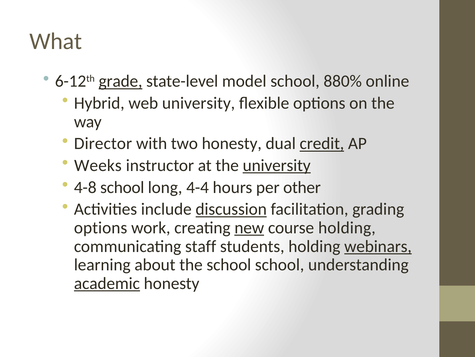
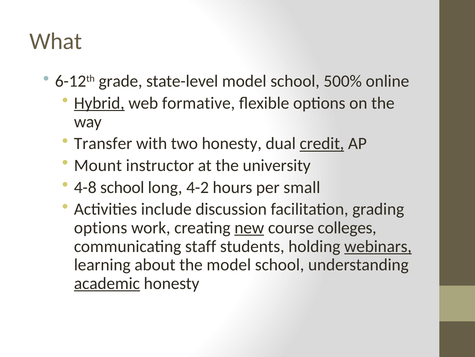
grade underline: present -> none (121, 81)
880%: 880% -> 500% (343, 81)
Hybrid underline: none -> present (99, 103)
web university: university -> formative (199, 103)
Director: Director -> Transfer (103, 143)
Weeks: Weeks -> Mount (98, 165)
university underline: present -> none (277, 165)
4-4: 4-4 -> 4-2 (198, 187)
other: other -> small (302, 187)
discussion underline: present -> none (231, 209)
course holding: holding -> colleges (347, 227)
the school: school -> model (229, 264)
